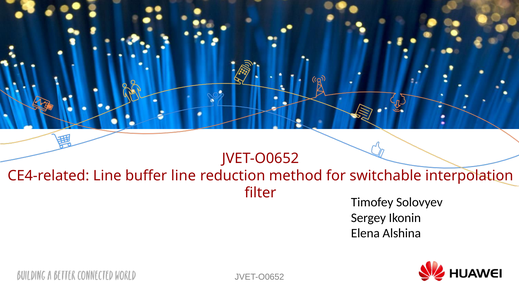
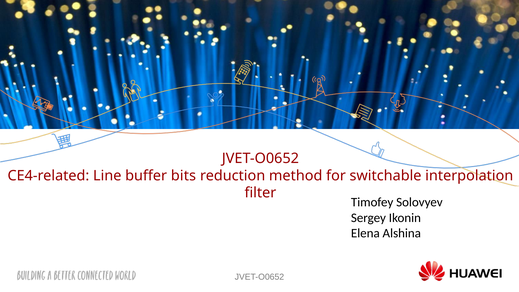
buffer line: line -> bits (183, 176)
